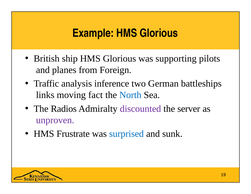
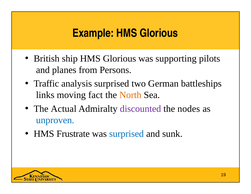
Foreign: Foreign -> Persons (116, 70)
analysis inference: inference -> surprised (112, 84)
North colour: blue -> orange (130, 95)
Radios: Radios -> Actual (64, 109)
server: server -> nodes (189, 109)
unproven colour: purple -> blue (55, 120)
